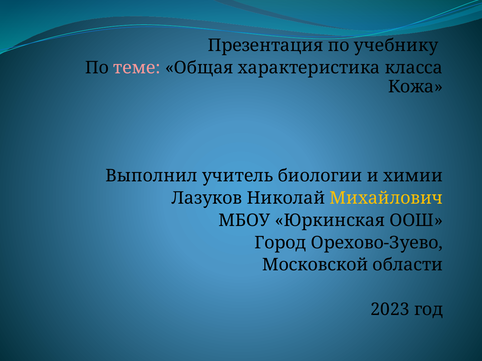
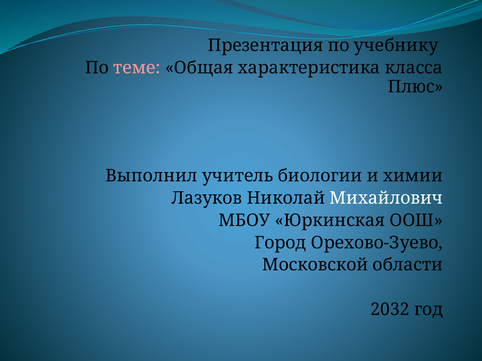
Кожа: Кожа -> Плюс (416, 87)
Михайлович colour: yellow -> white (386, 198)
2023: 2023 -> 2032 (390, 310)
